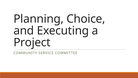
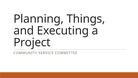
Choice: Choice -> Things (86, 19)
